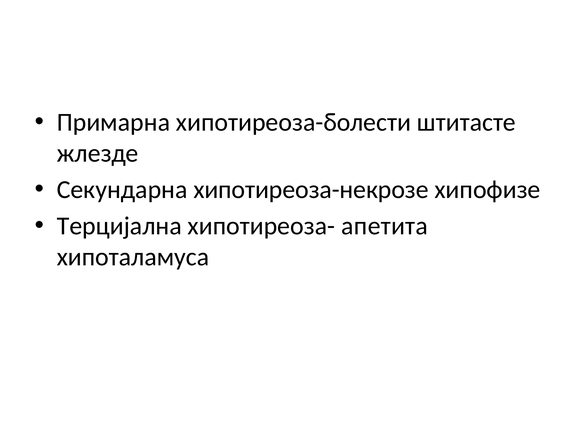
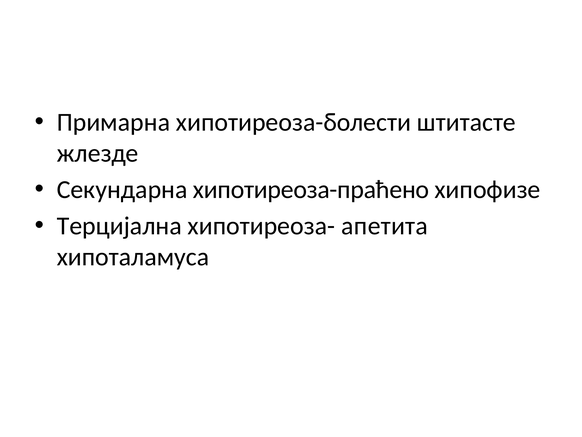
хипотиреоза-некрозе: хипотиреоза-некрозе -> хипотиреоза-праћено (311, 189)
